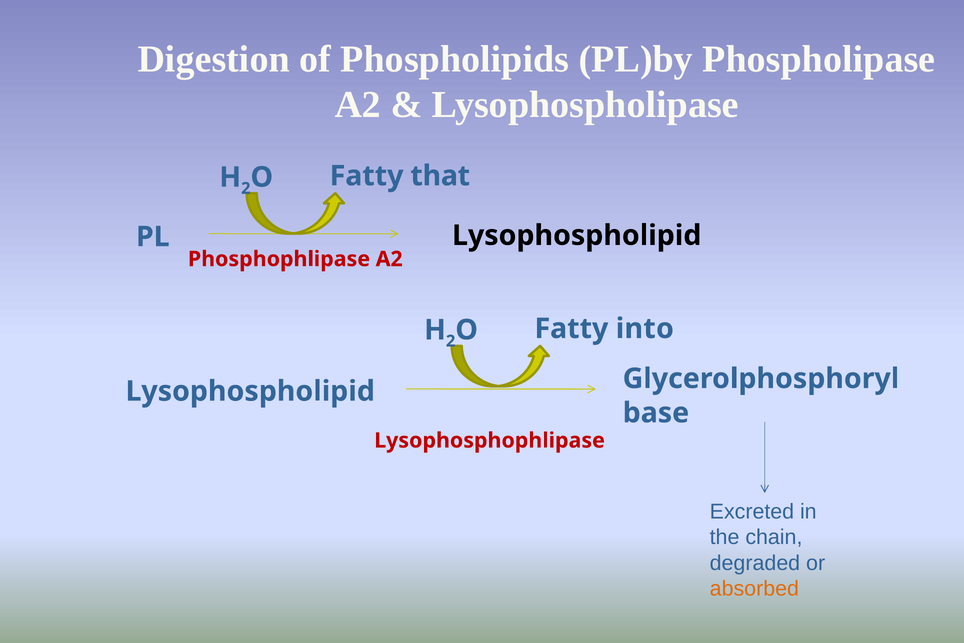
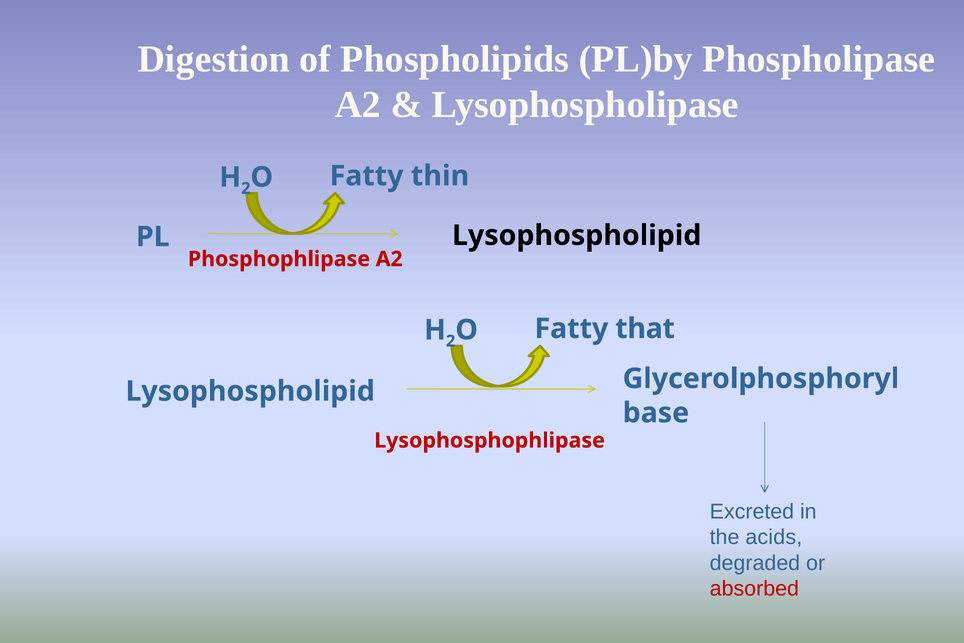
that: that -> thin (440, 176)
into: into -> that (645, 328)
chain: chain -> acids (774, 537)
absorbed colour: orange -> red (754, 588)
